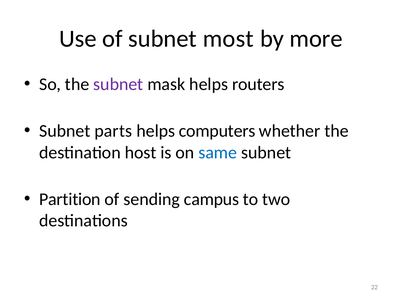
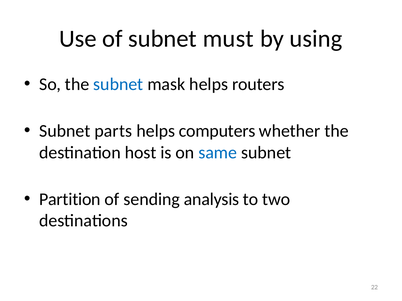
most: most -> must (228, 39)
more: more -> using (316, 39)
subnet colour: purple -> blue (118, 84)
campus: campus -> analysis (212, 200)
